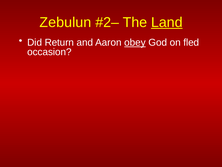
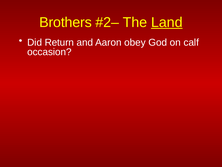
Zebulun: Zebulun -> Brothers (66, 22)
obey underline: present -> none (135, 42)
fled: fled -> calf (191, 42)
